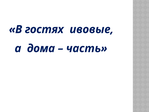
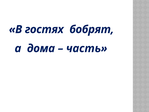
ивовые: ивовые -> бобрят (92, 29)
